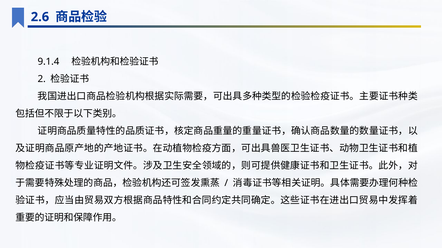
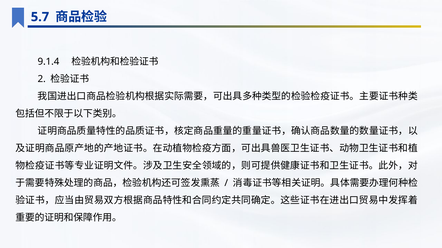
2.6: 2.6 -> 5.7 (40, 17)
